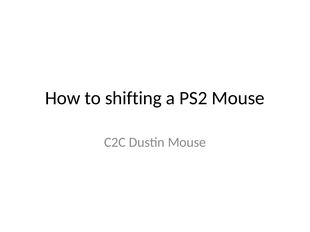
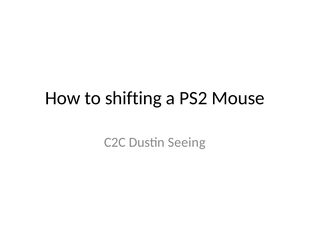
Dustin Mouse: Mouse -> Seeing (187, 143)
